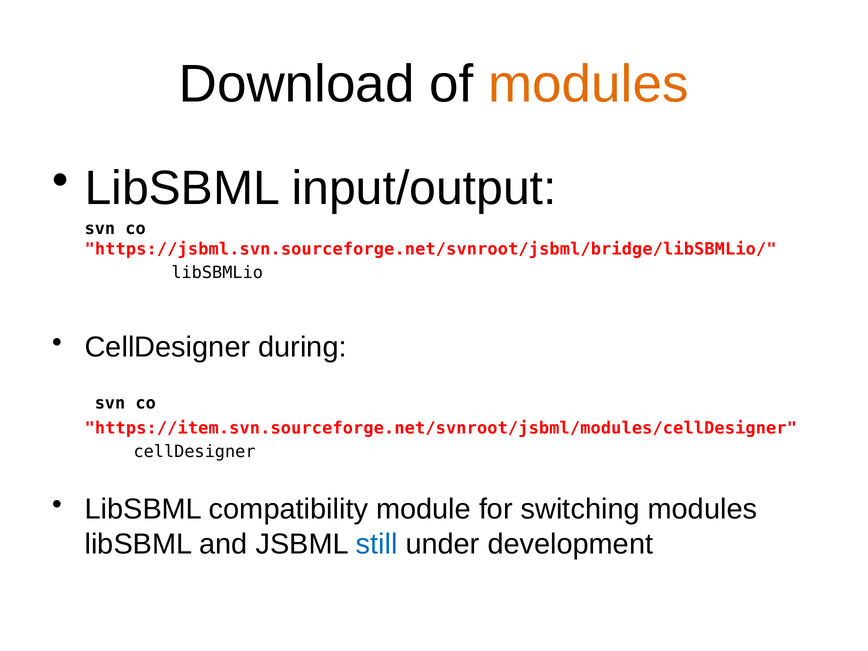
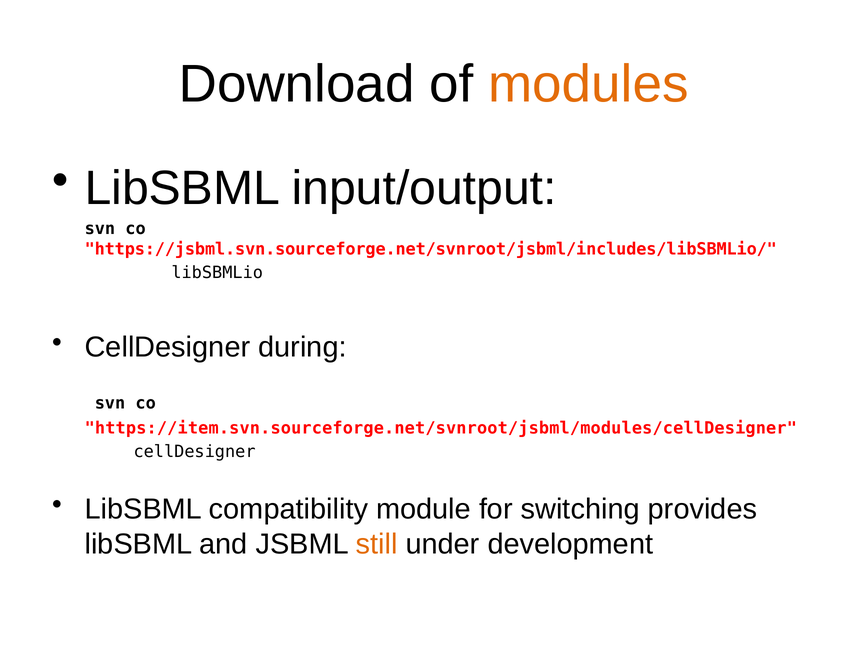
https://jsbml.svn.sourceforge.net/svnroot/jsbml/bridge/libSBMLio/: https://jsbml.svn.sourceforge.net/svnroot/jsbml/bridge/libSBMLio/ -> https://jsbml.svn.sourceforge.net/svnroot/jsbml/includes/libSBMLio/ (431, 249)
switching modules: modules -> provides (702, 509)
still colour: blue -> orange (377, 544)
